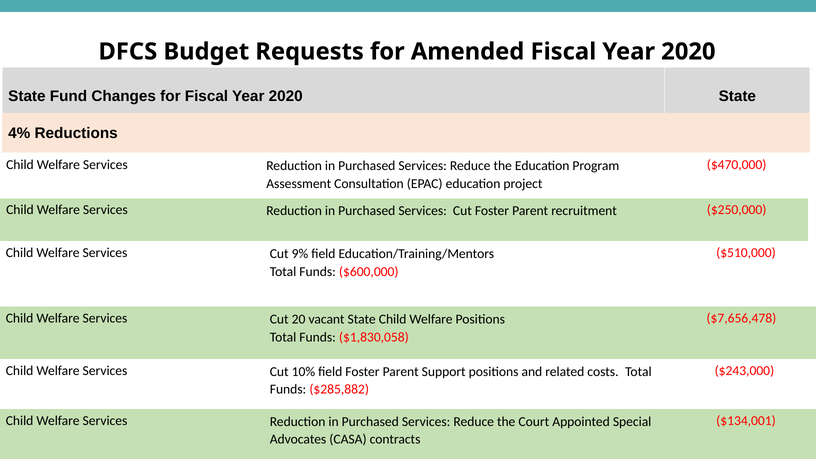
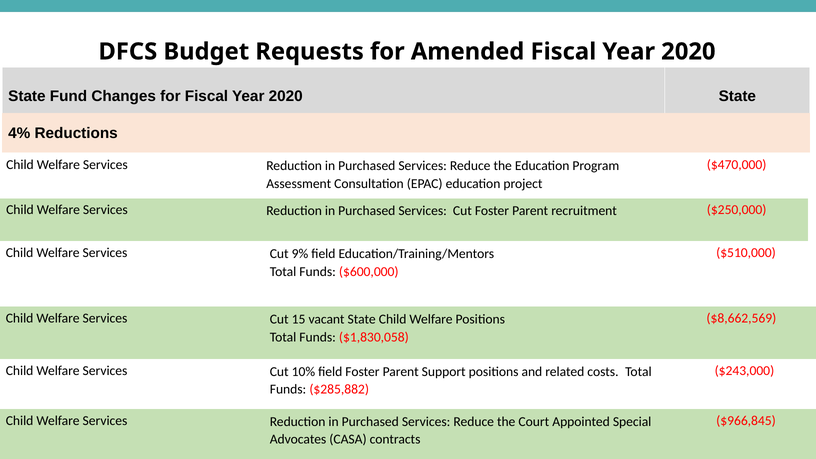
20: 20 -> 15 (299, 319)
$7,656,478: $7,656,478 -> $8,662,569 (741, 318)
$134,001: $134,001 -> $966,845 (746, 421)
